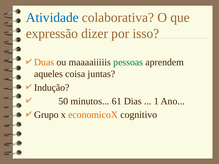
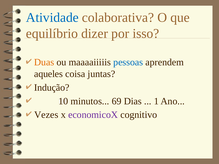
expressão: expressão -> equilíbrio (52, 34)
pessoas colour: green -> blue (128, 62)
50: 50 -> 10 (63, 101)
61: 61 -> 69 (117, 101)
Grupo: Grupo -> Vezes (46, 115)
economicoX colour: orange -> purple (93, 115)
